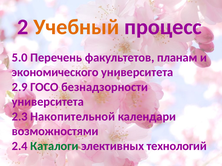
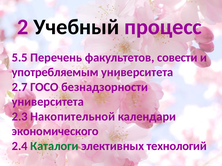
Учебный colour: orange -> black (76, 27)
5.0: 5.0 -> 5.5 (20, 58)
планам: планам -> совести (177, 58)
экономического: экономического -> употребляемым (55, 72)
2.9: 2.9 -> 2.7 (20, 87)
возможностями: возможностями -> экономического (55, 132)
